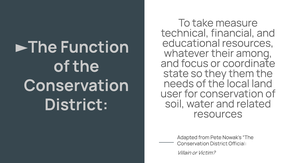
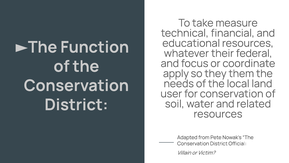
among: among -> federal (254, 53)
state: state -> apply (176, 73)
